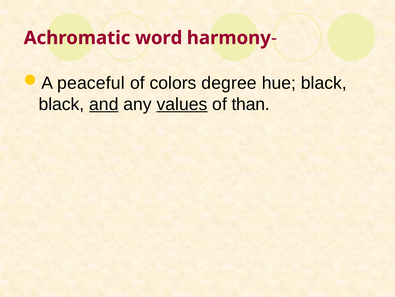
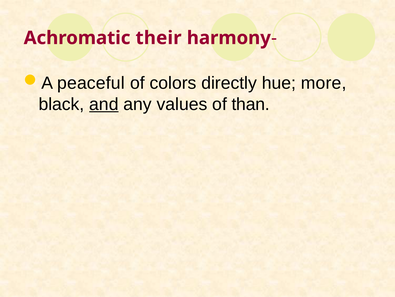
word: word -> their (159, 38)
degree: degree -> directly (229, 83)
hue black: black -> more (324, 83)
values underline: present -> none (182, 104)
